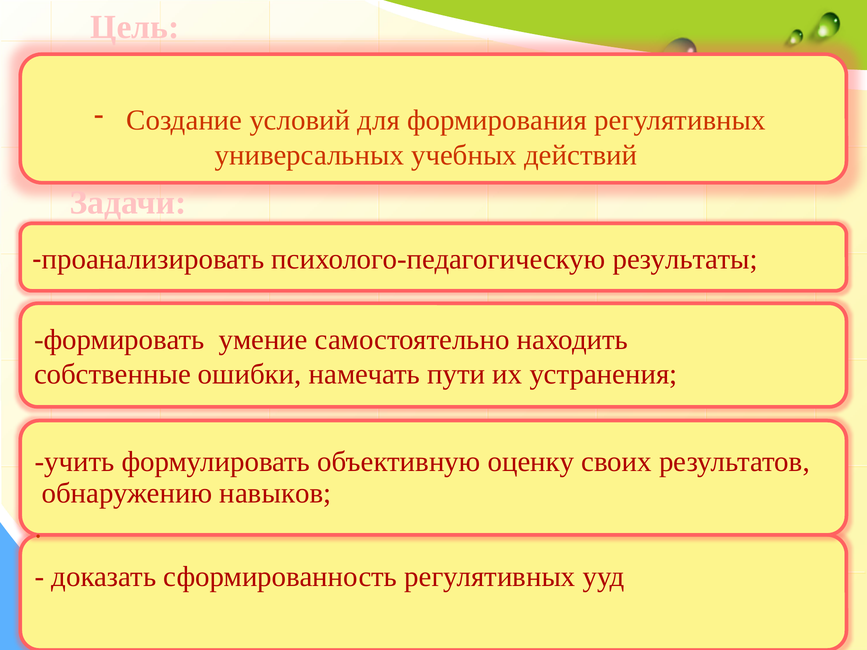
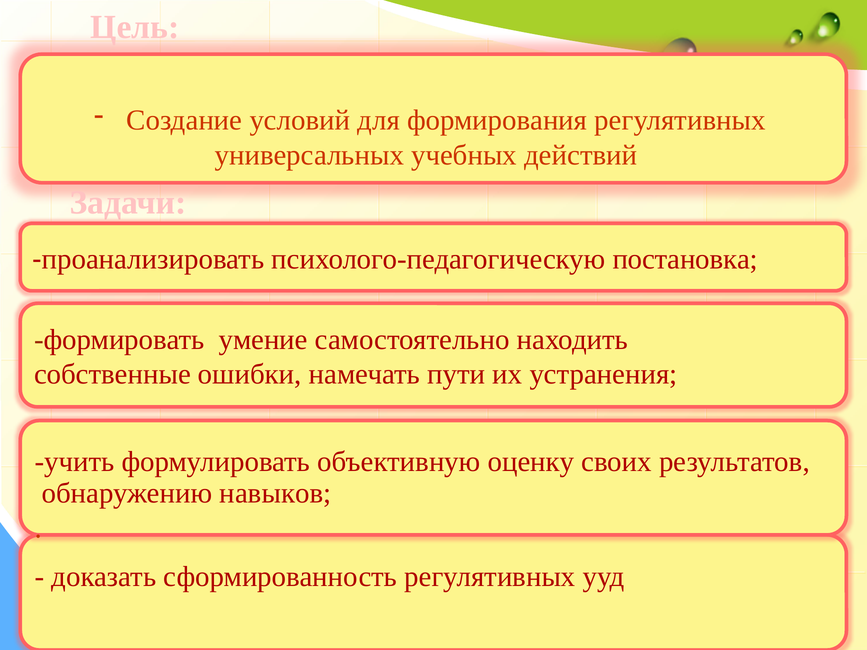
результаты: результаты -> постановка (685, 259)
